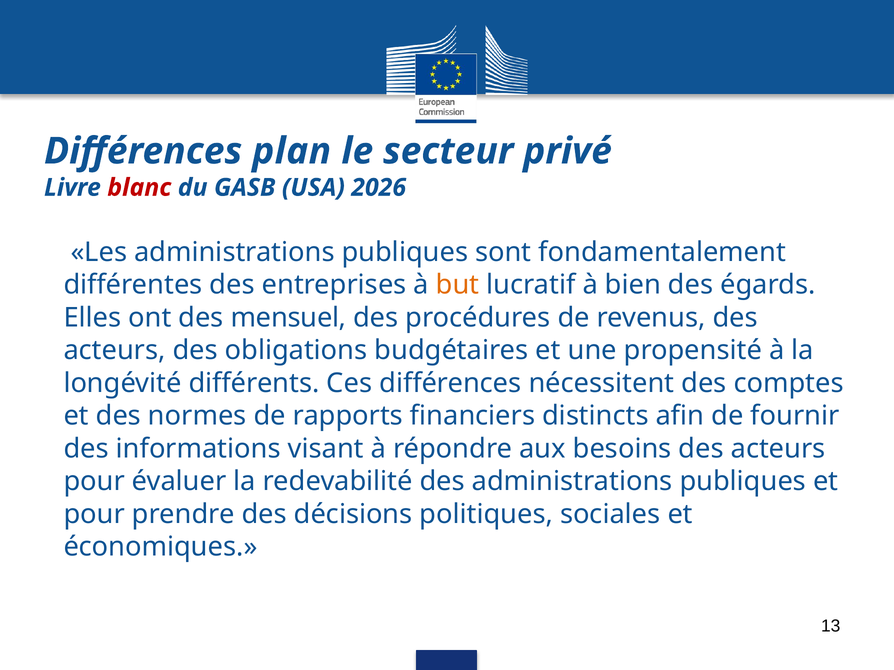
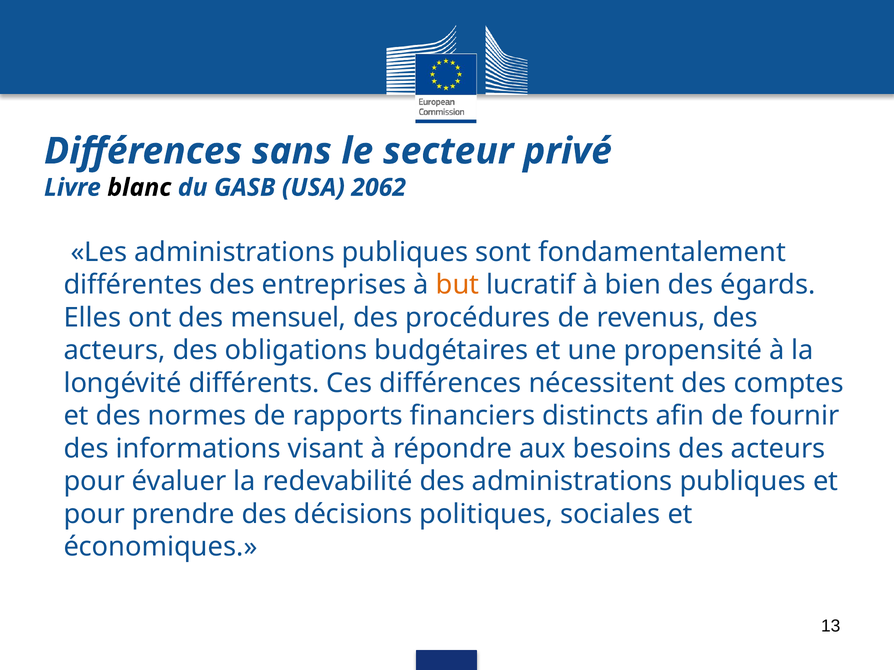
plan: plan -> sans (292, 151)
blanc colour: red -> black (139, 188)
2026: 2026 -> 2062 (379, 188)
